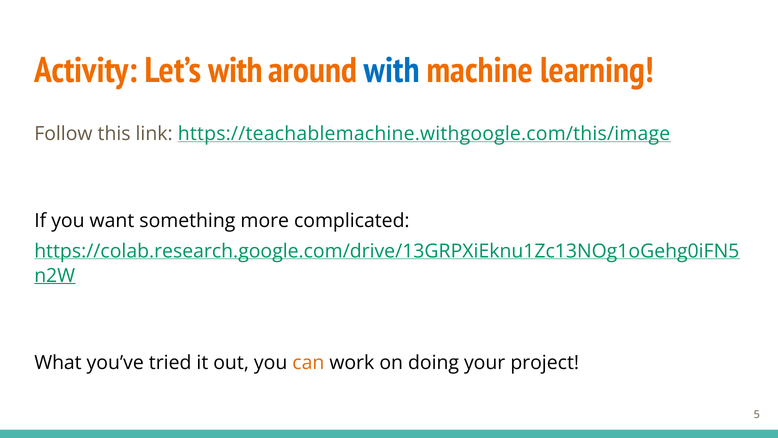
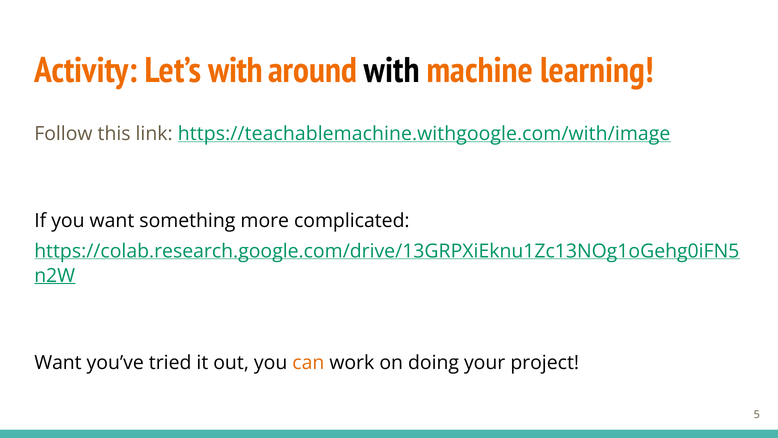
with colour: blue -> black (392, 70)
https://teachablemachine.withgoogle.com/this/image: https://teachablemachine.withgoogle.com/this/image -> https://teachablemachine.withgoogle.com/with/image (424, 134)
What: What -> Want (58, 362)
